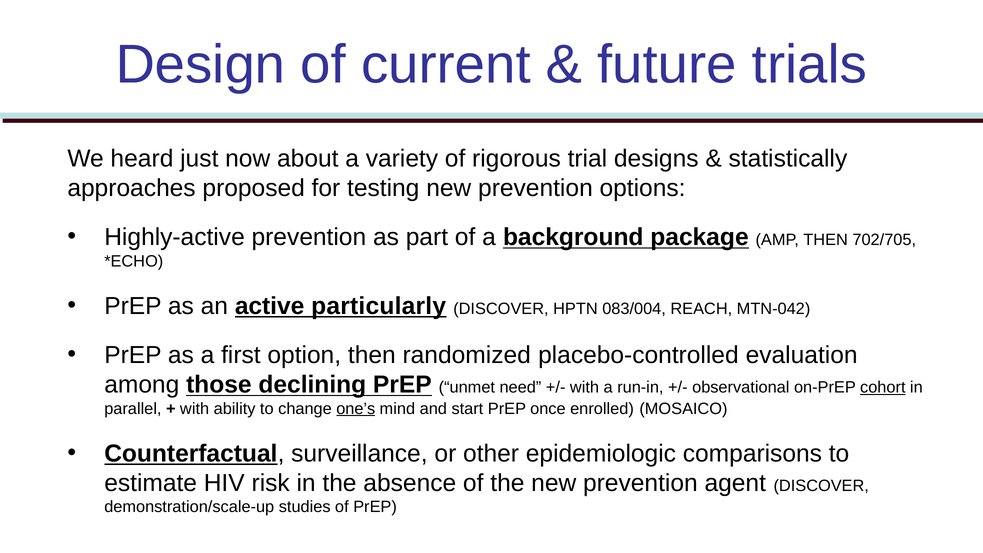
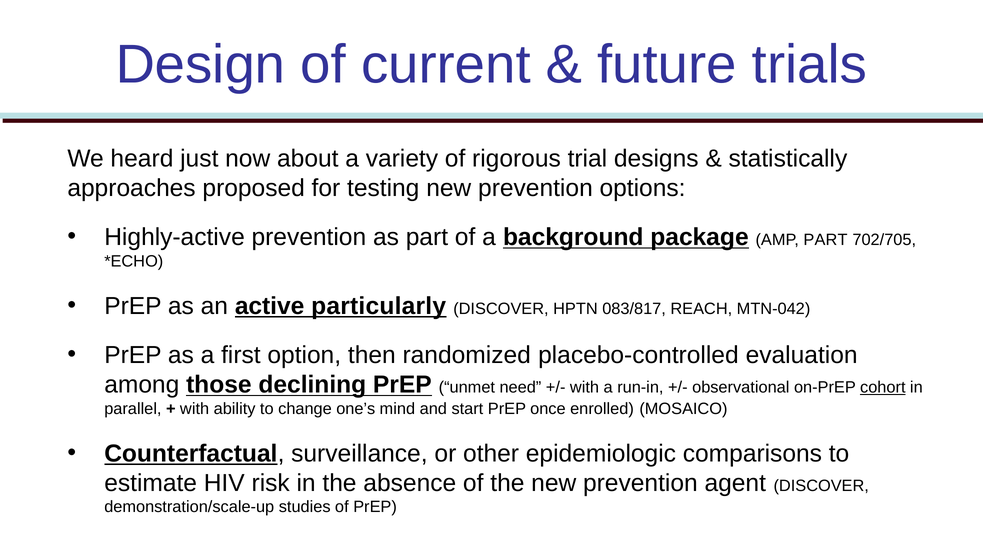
AMP THEN: THEN -> PART (826, 240)
083/004: 083/004 -> 083/817 (634, 309)
one’s underline: present -> none (356, 409)
